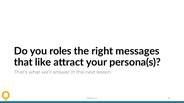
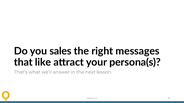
roles: roles -> sales (60, 51)
